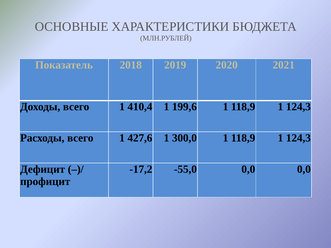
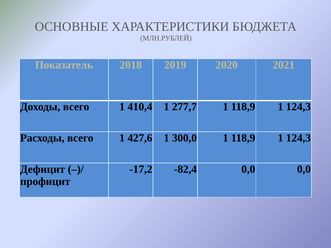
199,6: 199,6 -> 277,7 (184, 107)
-55,0: -55,0 -> -82,4 (185, 169)
